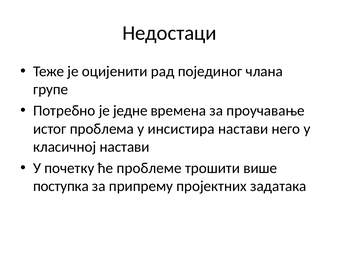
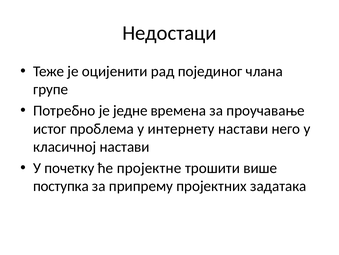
инсистира: инсистира -> интернету (181, 128)
проблеме: проблеме -> пројектне (149, 168)
